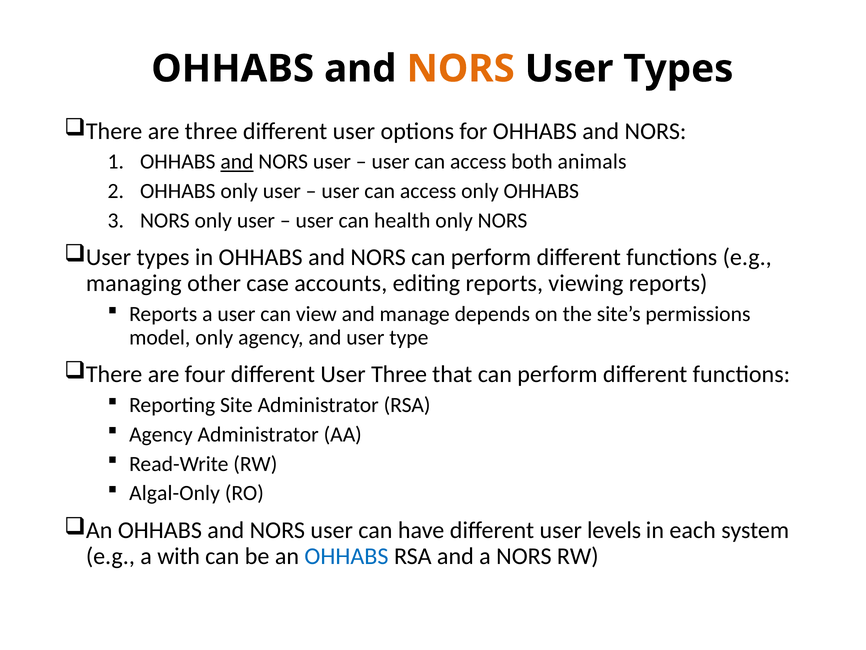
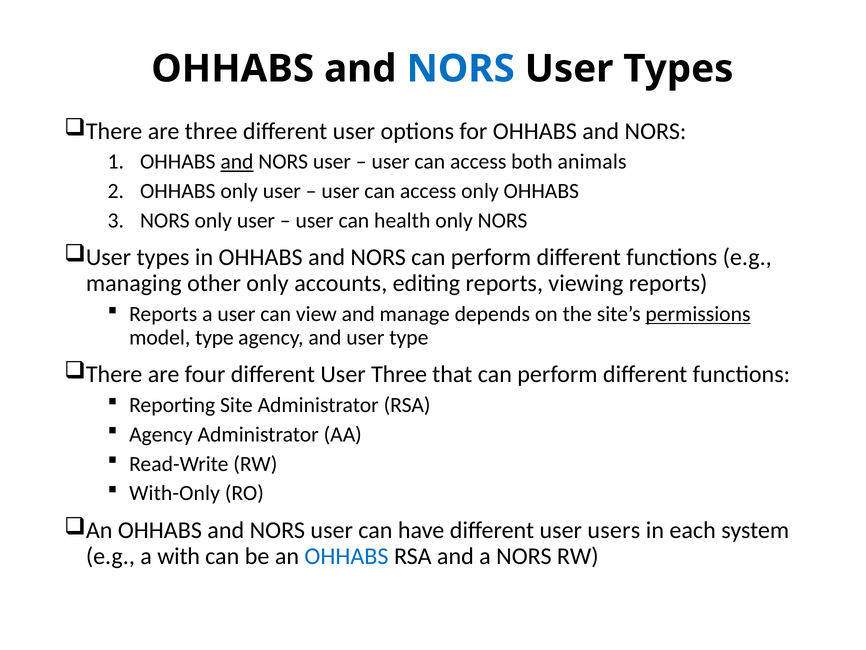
NORS colour: orange -> blue (461, 69)
other case: case -> only (267, 283)
permissions underline: none -> present (698, 314)
model only: only -> type (214, 337)
Algal-Only: Algal-Only -> With-Only (175, 493)
levels: levels -> users (614, 530)
